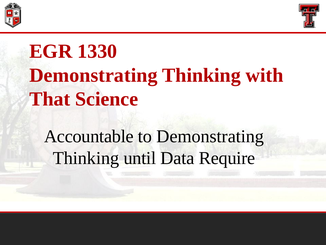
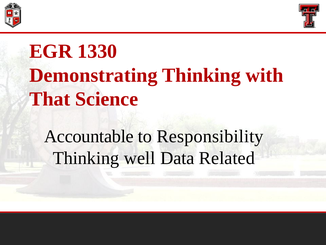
to Demonstrating: Demonstrating -> Responsibility (210, 136)
until: until -> well (140, 158)
Require: Require -> Related (227, 158)
